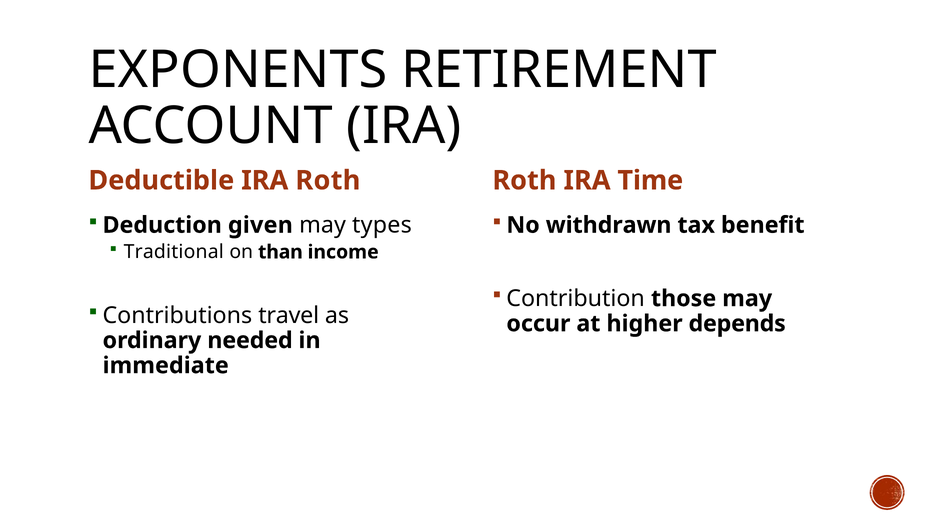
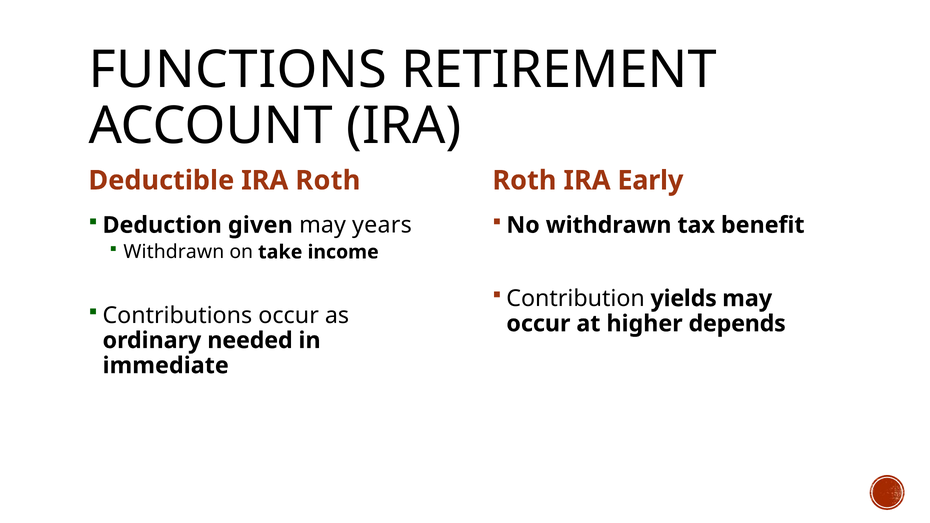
EXPONENTS: EXPONENTS -> FUNCTIONS (238, 70)
Time: Time -> Early (650, 180)
types: types -> years (382, 225)
Traditional: Traditional -> Withdrawn (174, 252)
than: than -> take (280, 252)
those: those -> yields (684, 299)
Contributions travel: travel -> occur (289, 315)
